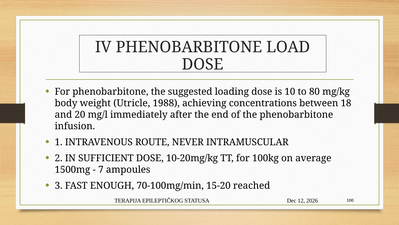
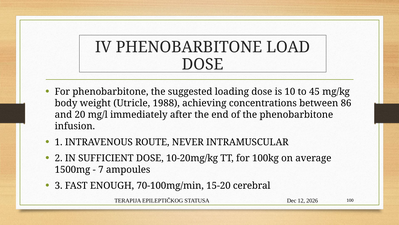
80: 80 -> 45 (314, 92)
18: 18 -> 86 (346, 103)
reached: reached -> cerebral (252, 185)
